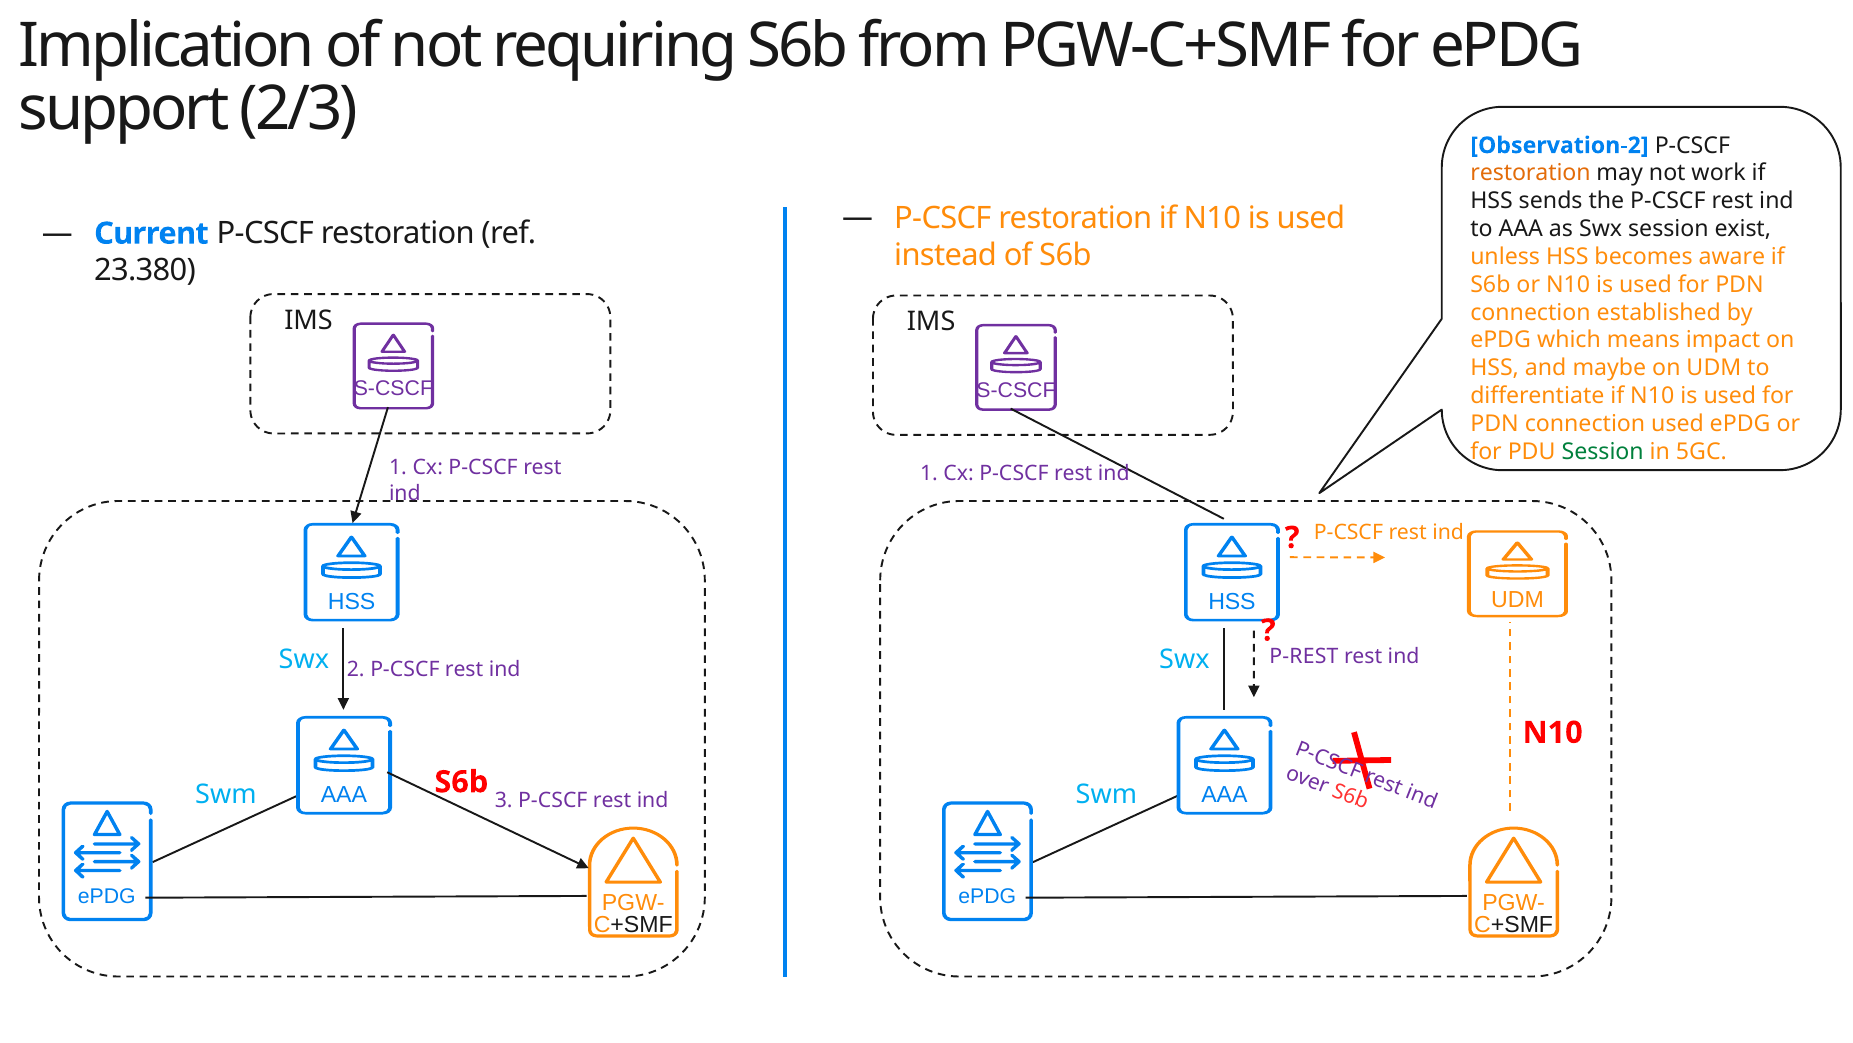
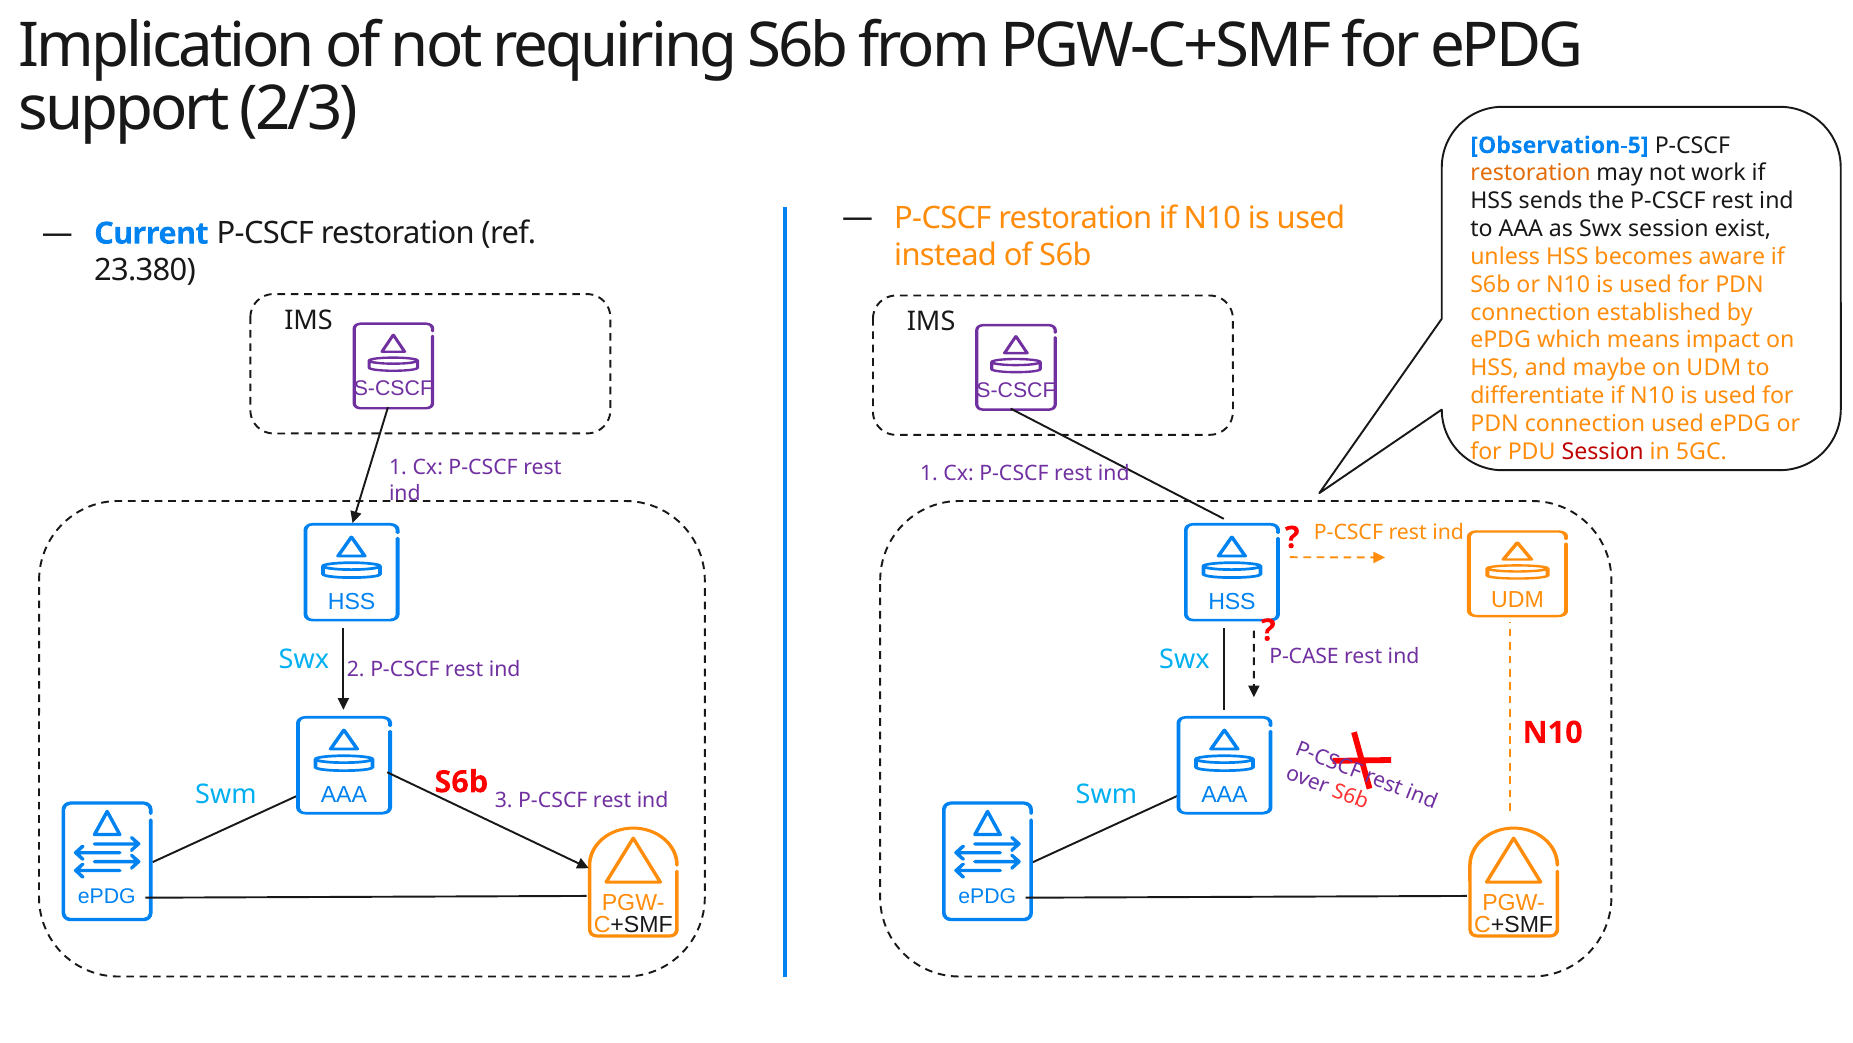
Observation-2: Observation-2 -> Observation-5 (1559, 145)
Session colour: green -> red (1603, 451)
P-REST: P-REST -> P-CASE (1304, 656)
